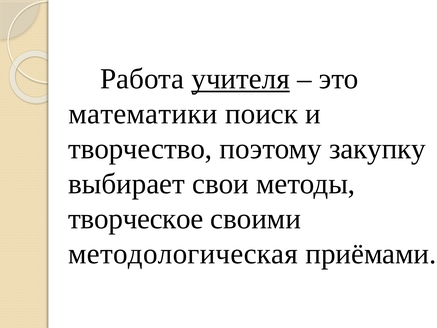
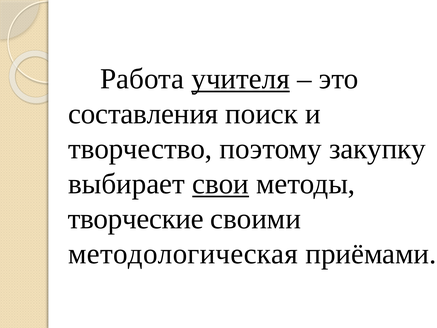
математики: математики -> составления (143, 114)
свои underline: none -> present (221, 184)
творческое: творческое -> творческие (136, 219)
